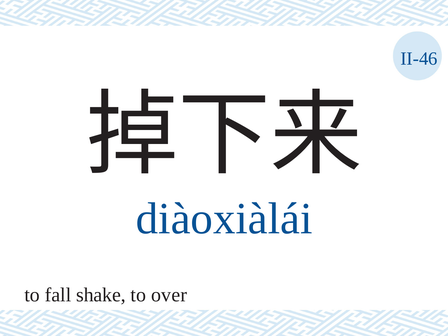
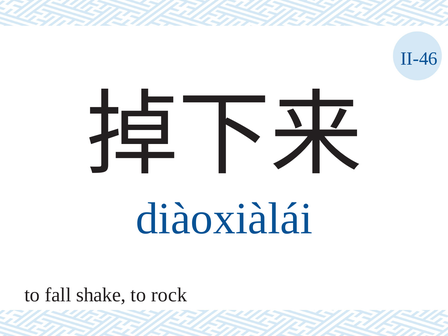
over: over -> rock (169, 295)
